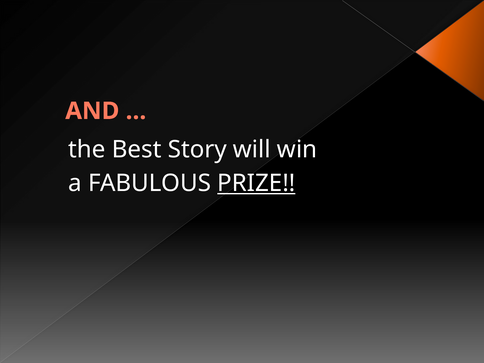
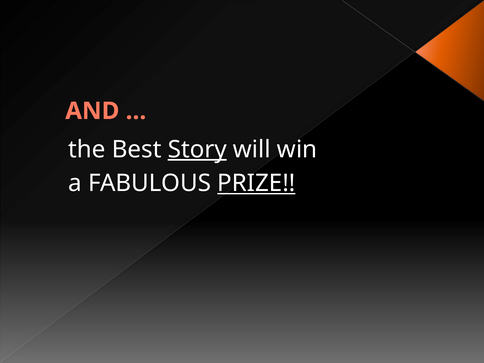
Story underline: none -> present (197, 149)
